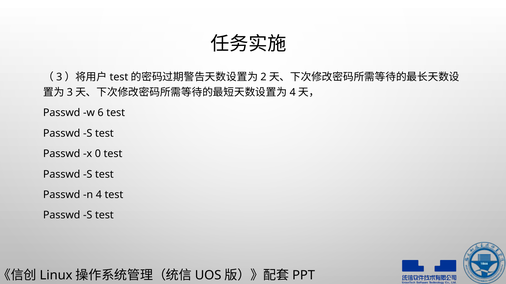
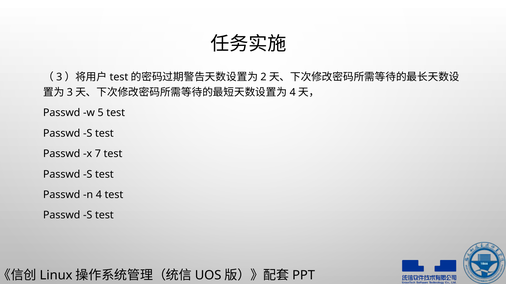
6: 6 -> 5 (101, 113)
0: 0 -> 7 (98, 154)
